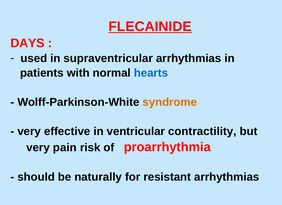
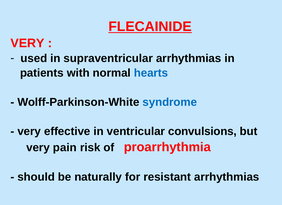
DAYS: DAYS -> VERY (27, 43)
syndrome colour: orange -> blue (170, 102)
contractility: contractility -> convulsions (202, 131)
